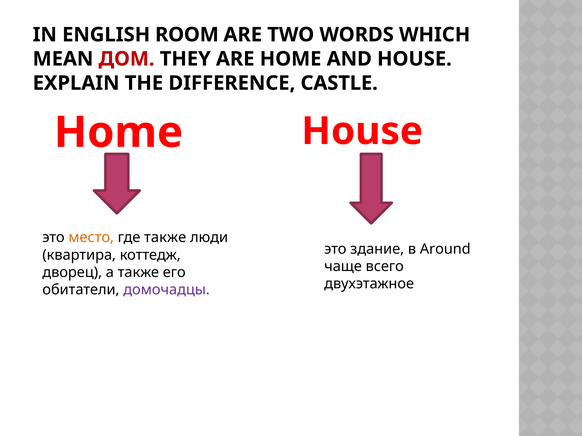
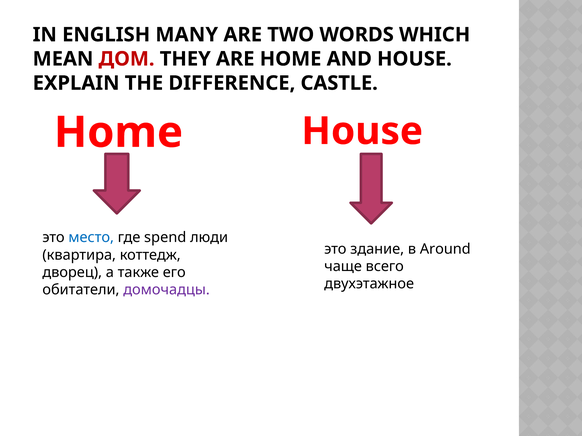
ROOM: ROOM -> MANY (187, 35)
место colour: orange -> blue (91, 238)
где также: также -> spend (165, 238)
